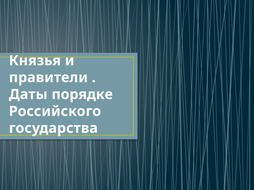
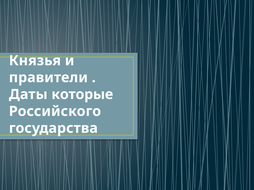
порядке: порядке -> которые (82, 95)
